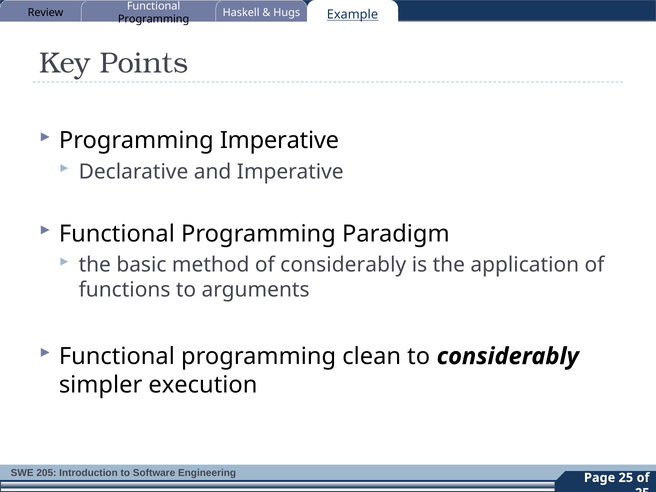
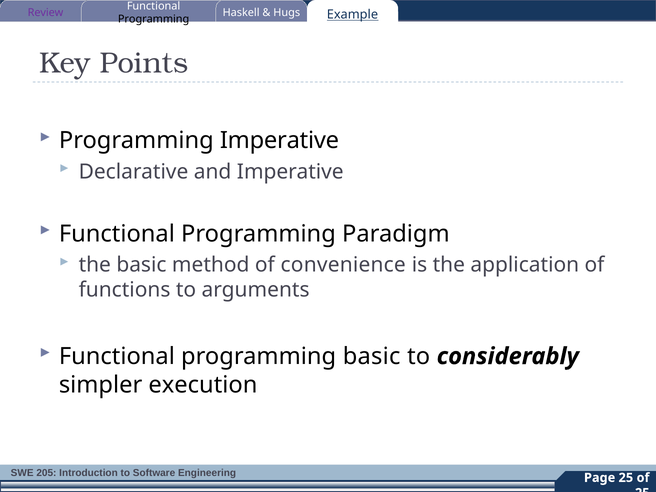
Review colour: black -> purple (46, 13)
of considerably: considerably -> convenience (343, 265)
programming clean: clean -> basic (372, 356)
